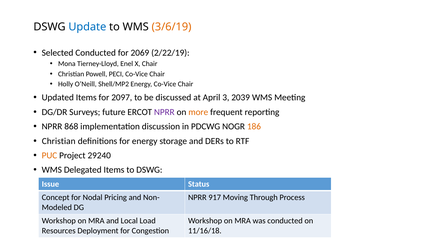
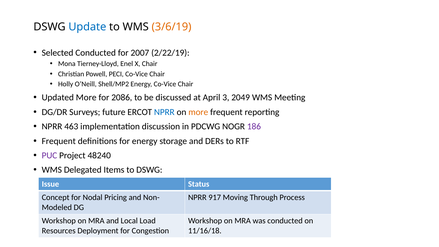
2069: 2069 -> 2007 (140, 53)
Updated Items: Items -> More (86, 98)
2097: 2097 -> 2086 (122, 98)
2039: 2039 -> 2049 (241, 98)
NPRR colour: purple -> blue (164, 112)
868: 868 -> 463 (71, 127)
186 colour: orange -> purple (254, 127)
Christian: Christian -> Frequent (59, 141)
PUC colour: orange -> purple (49, 155)
29240: 29240 -> 48240 (99, 155)
